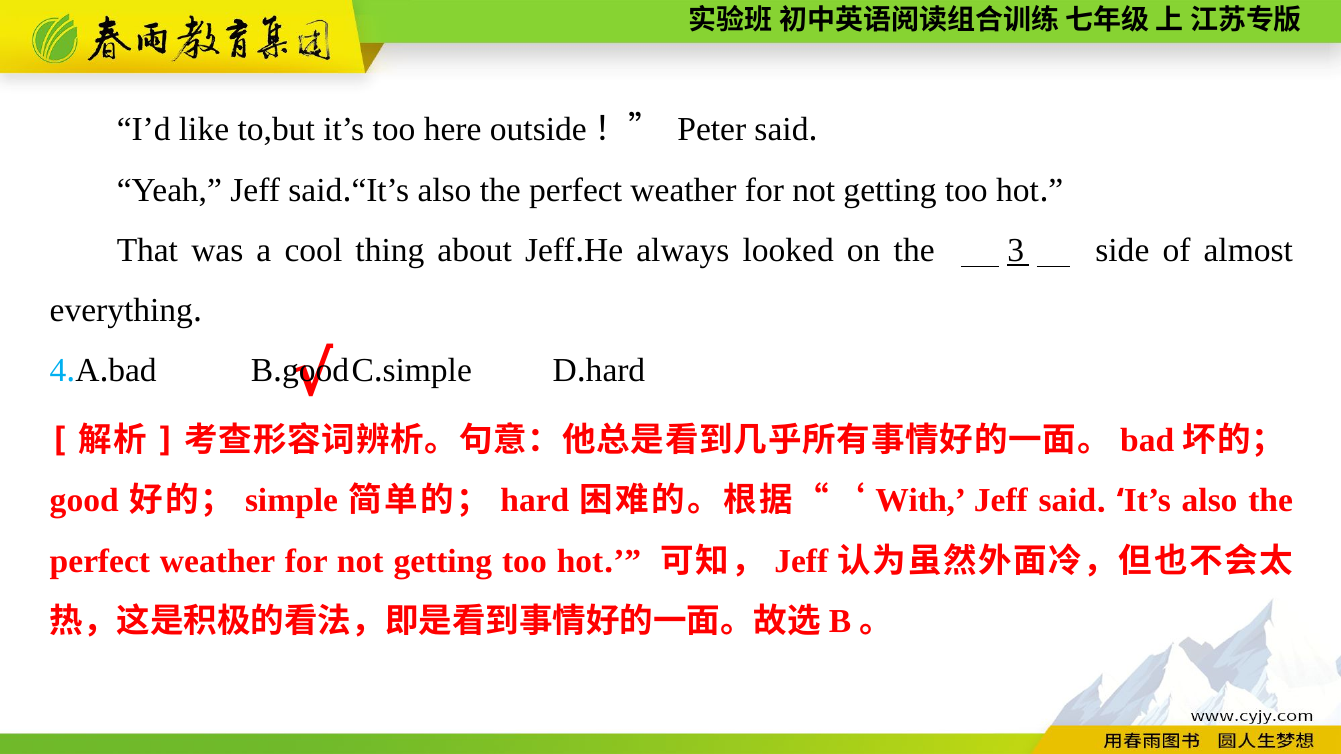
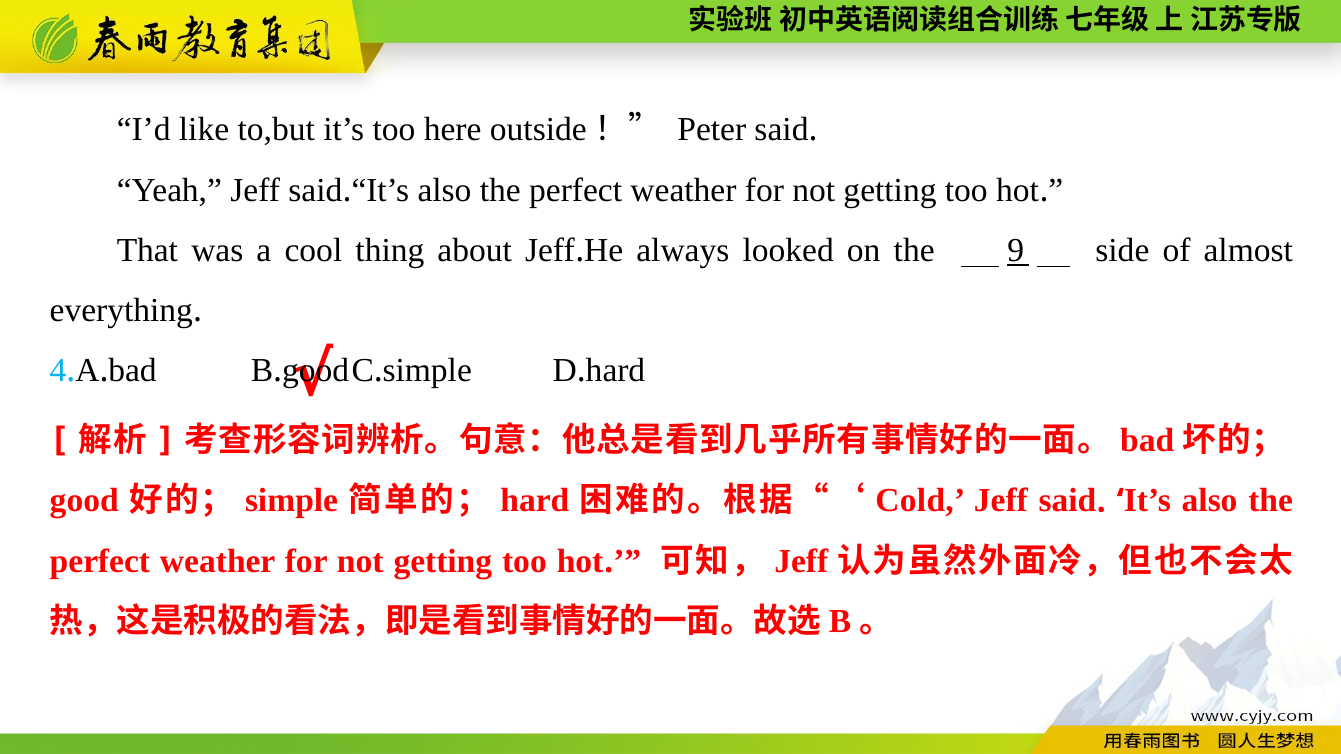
3: 3 -> 9 (1016, 250)
With: With -> Cold (920, 501)
